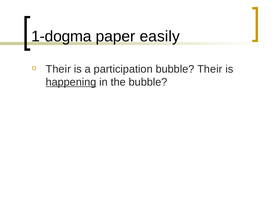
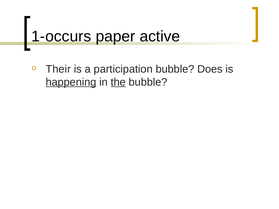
1-dogma: 1-dogma -> 1-occurs (61, 36)
easily: easily -> active (160, 36)
bubble Their: Their -> Does (210, 69)
the underline: none -> present (118, 82)
